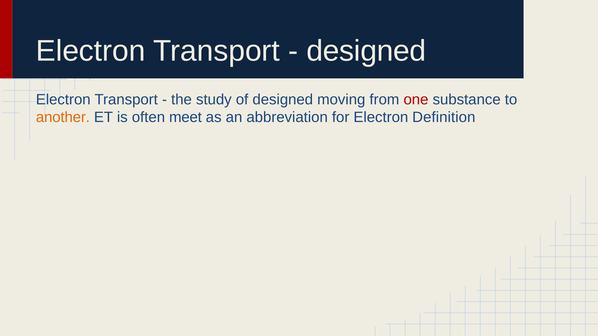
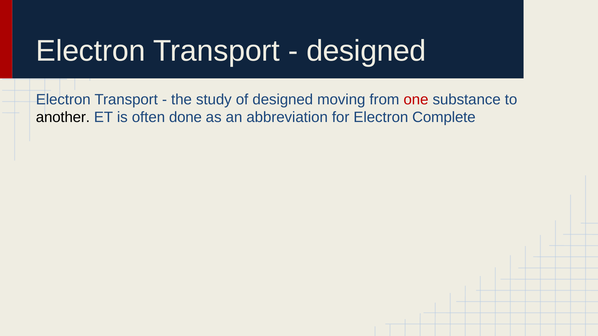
another colour: orange -> black (63, 118)
meet: meet -> done (185, 118)
Definition: Definition -> Complete (444, 118)
